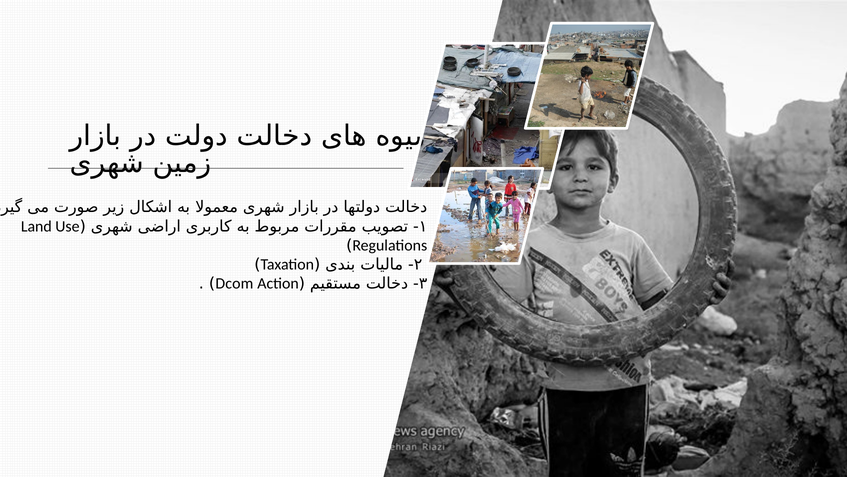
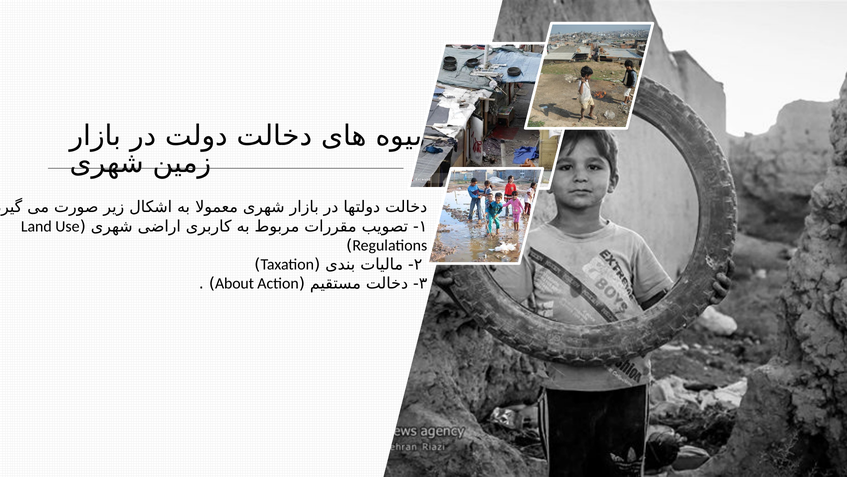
Dcom: Dcom -> About (235, 283)
